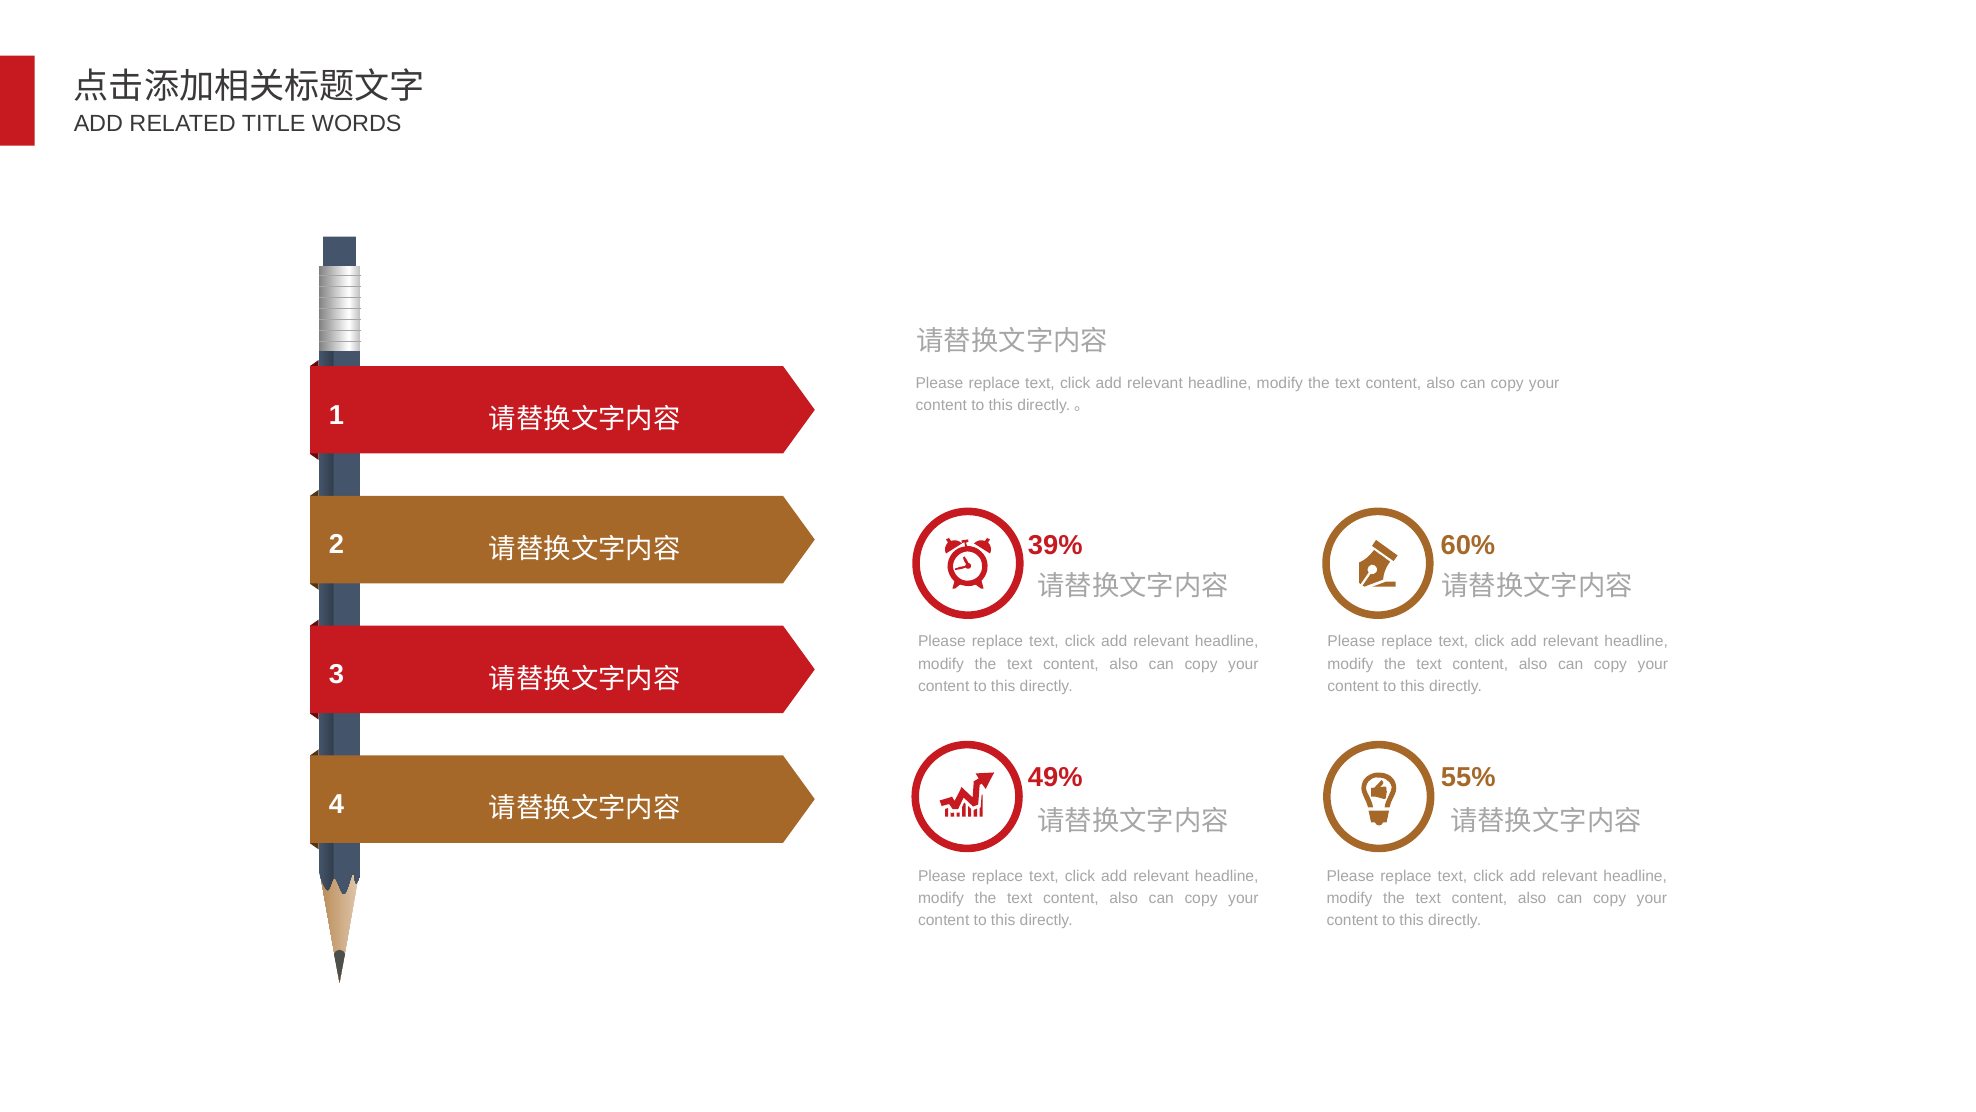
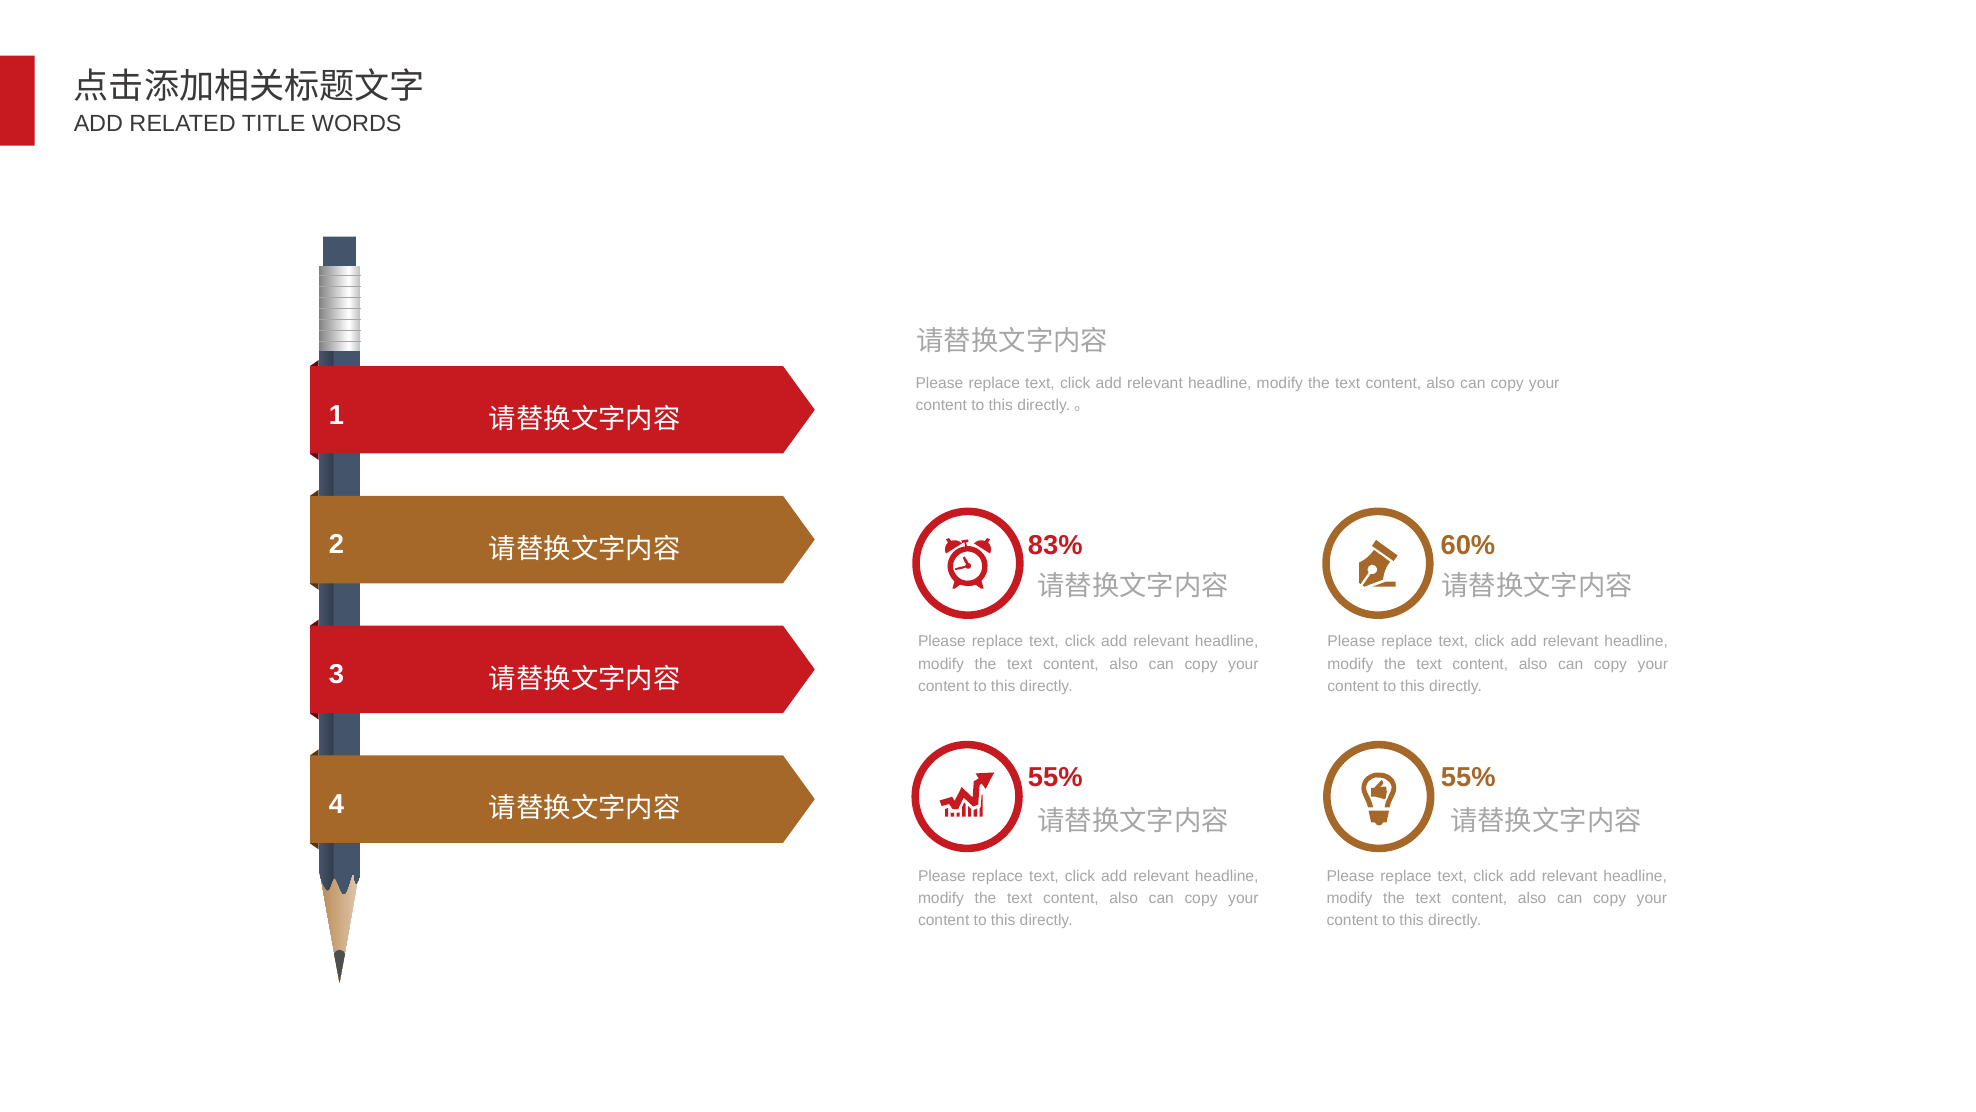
39%: 39% -> 83% (1055, 545)
49%: 49% -> 55% (1055, 777)
